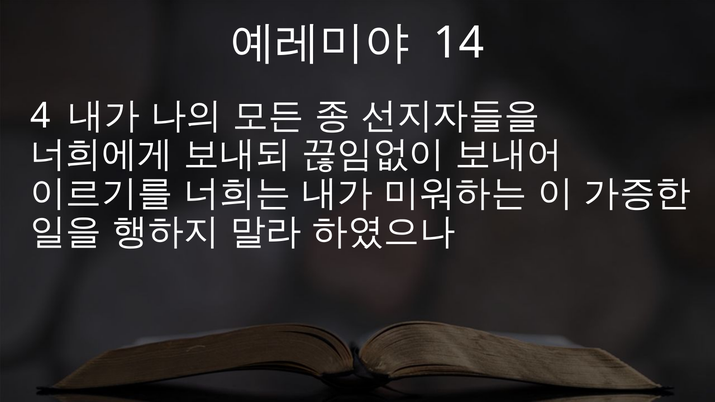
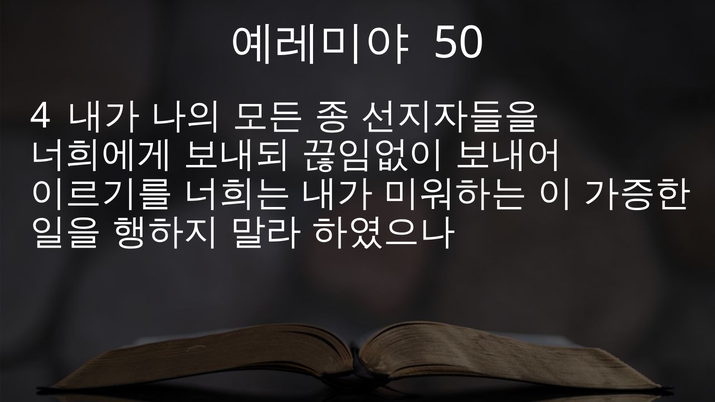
14: 14 -> 50 (459, 43)
